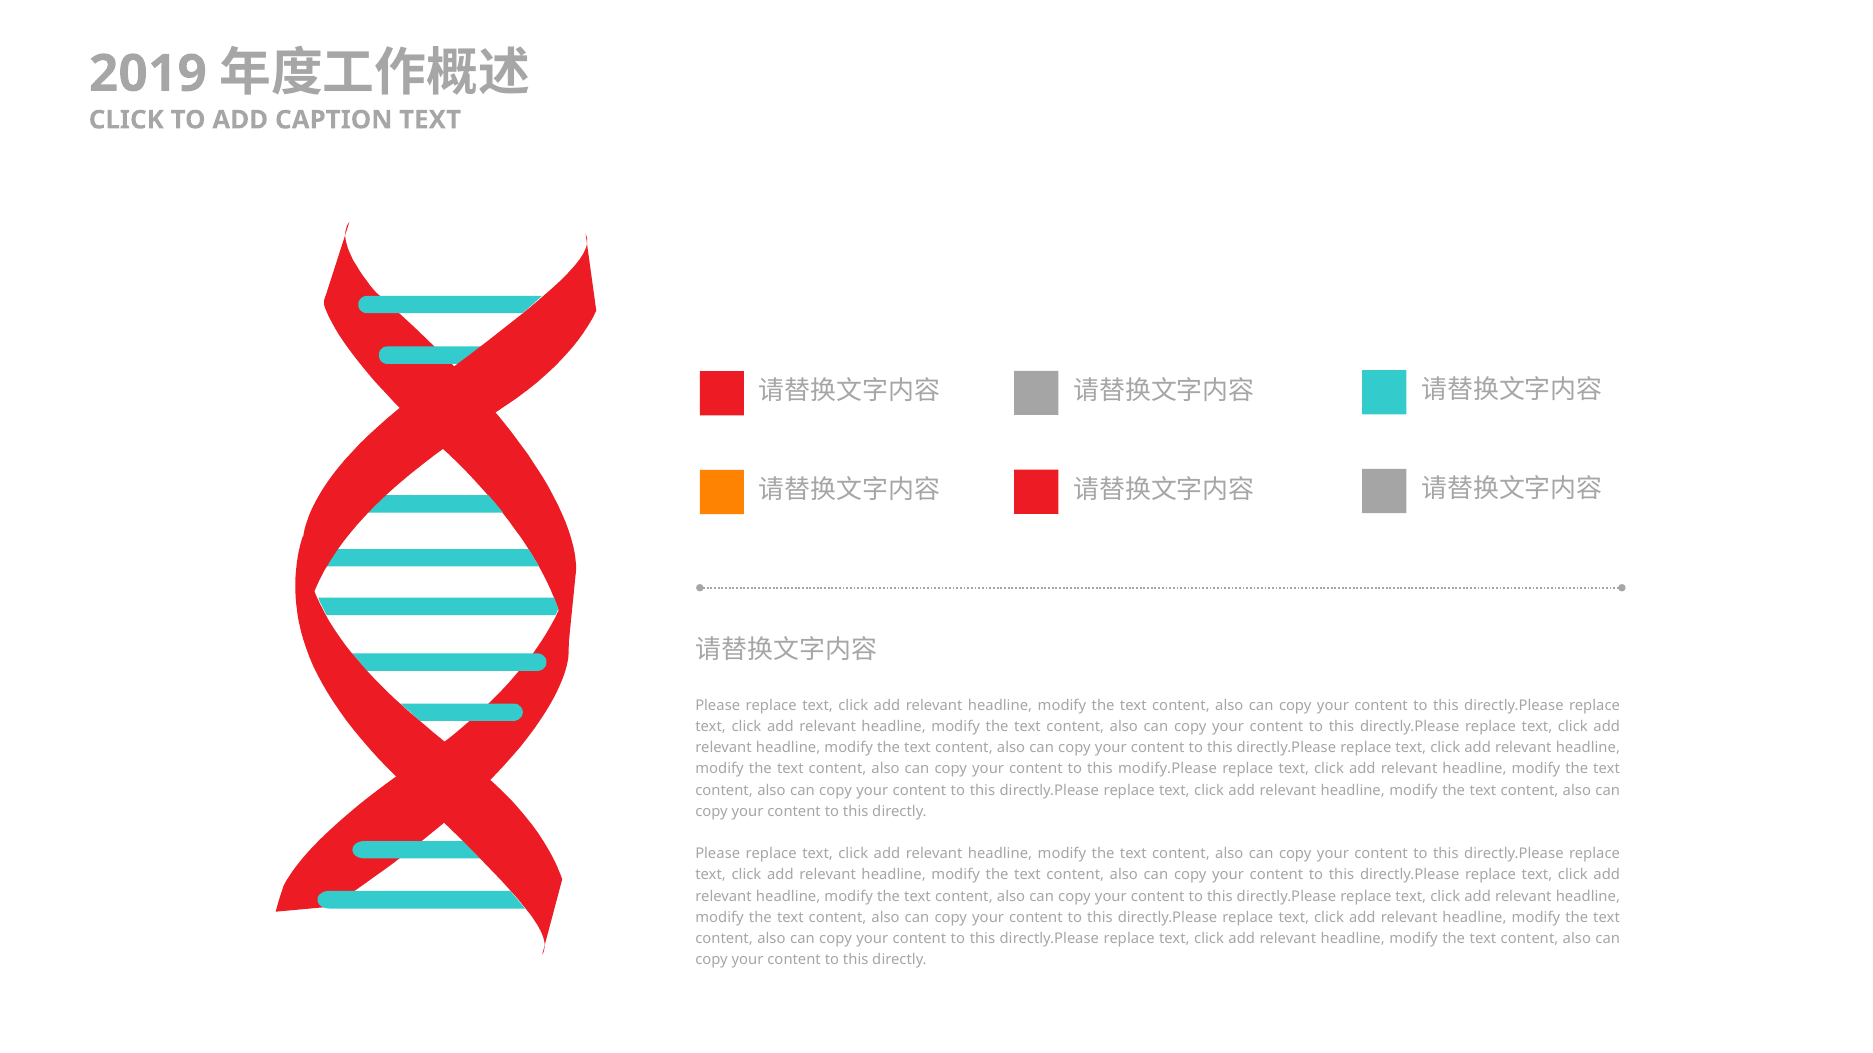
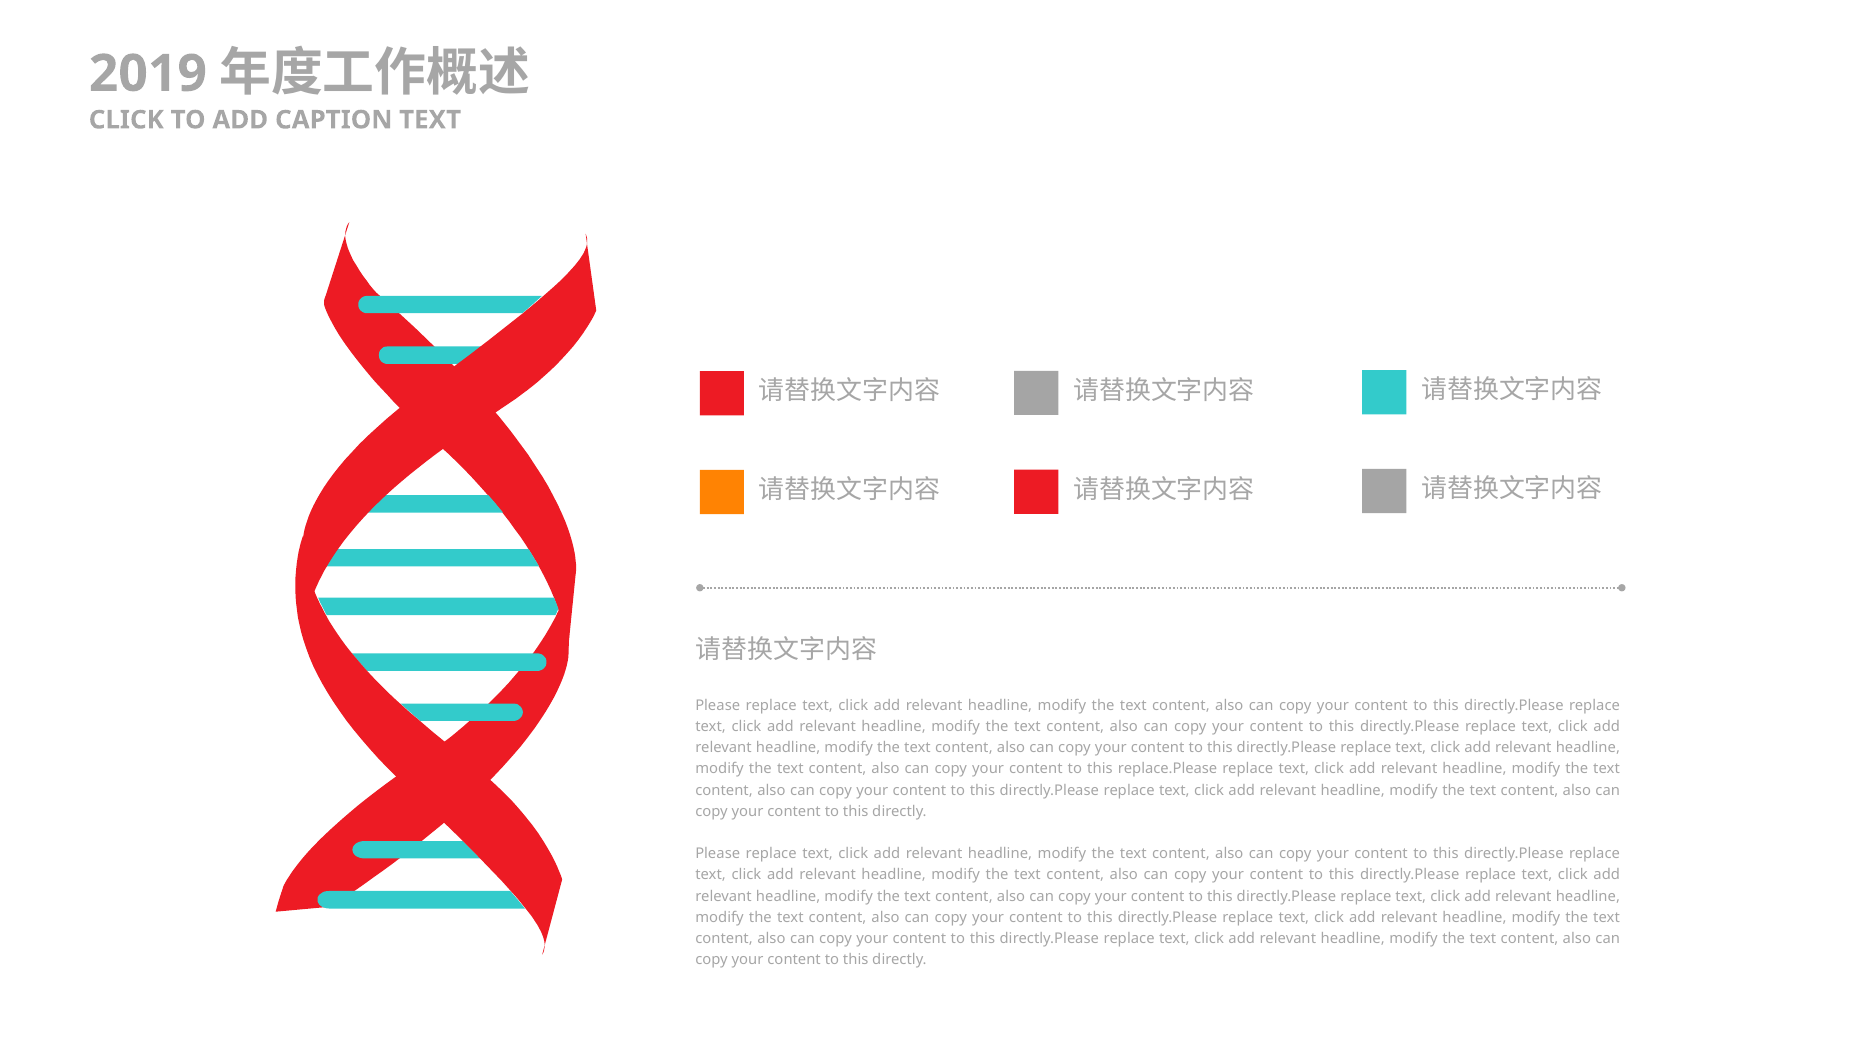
modify.Please: modify.Please -> replace.Please (1168, 769)
